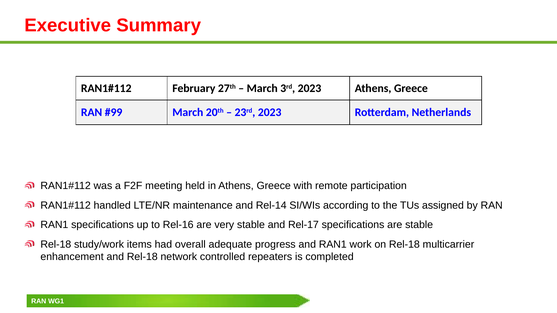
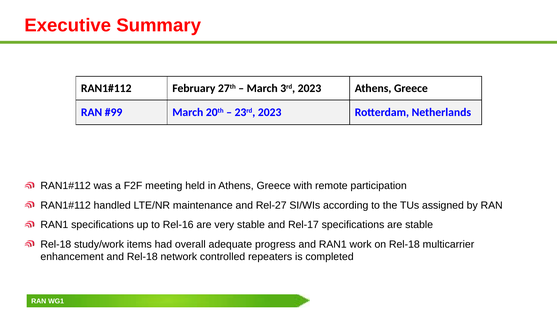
Rel-14: Rel-14 -> Rel-27 (271, 206)
